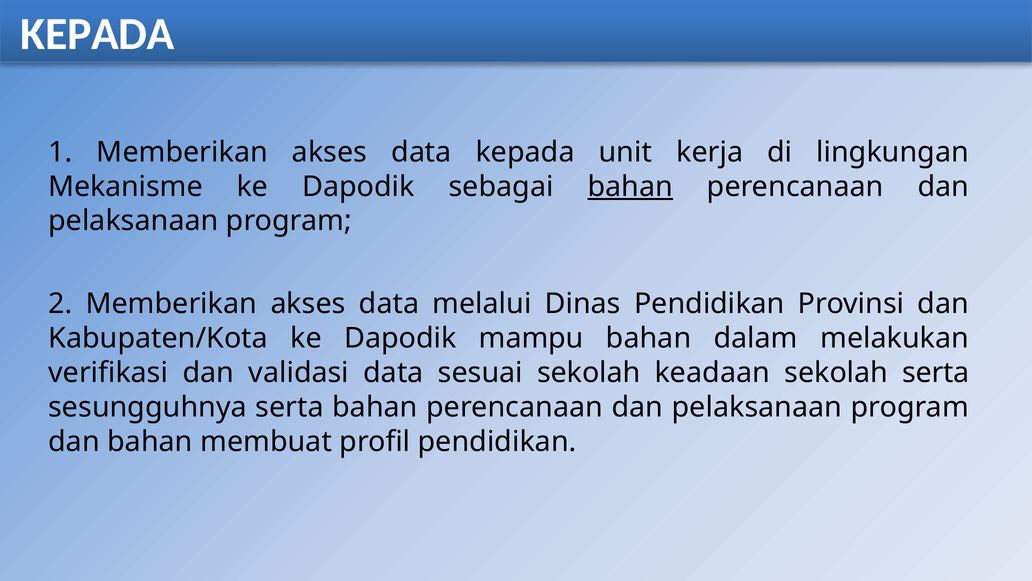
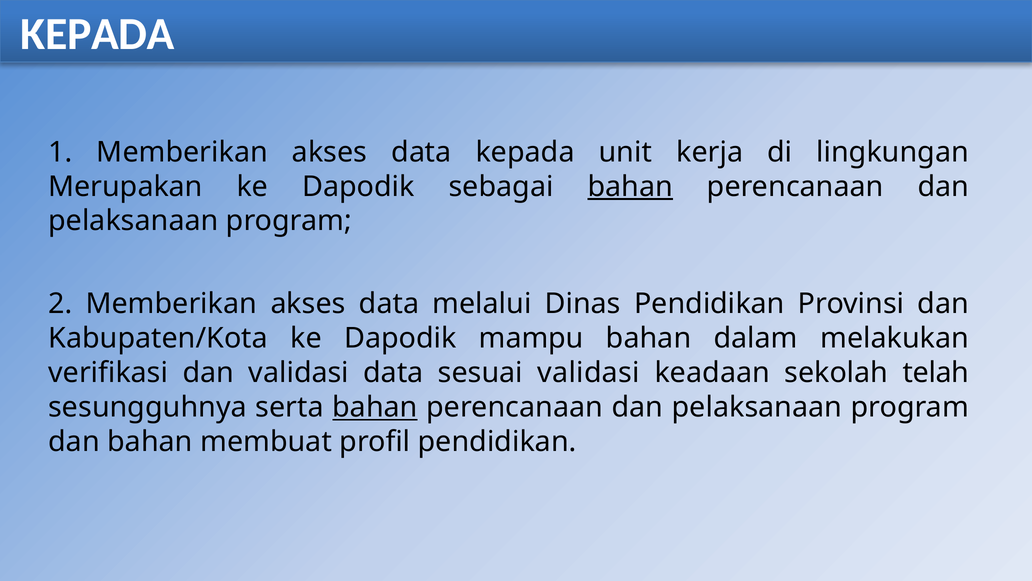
Mekanisme: Mekanisme -> Merupakan (125, 186)
sesuai sekolah: sekolah -> validasi (589, 373)
sekolah serta: serta -> telah (936, 373)
bahan underline: none -> present (375, 407)
